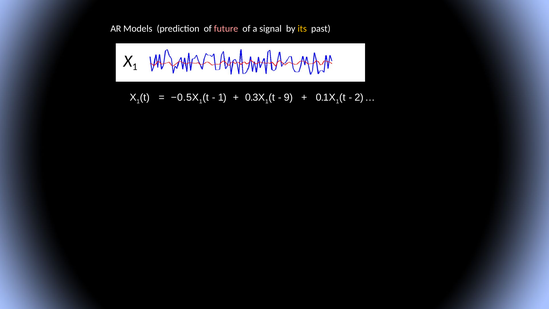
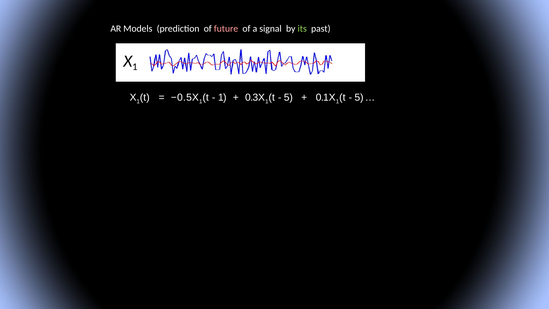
its colour: yellow -> light green (302, 29)
9: 9 -> 5 (288, 98)
2: 2 -> 5 (359, 98)
